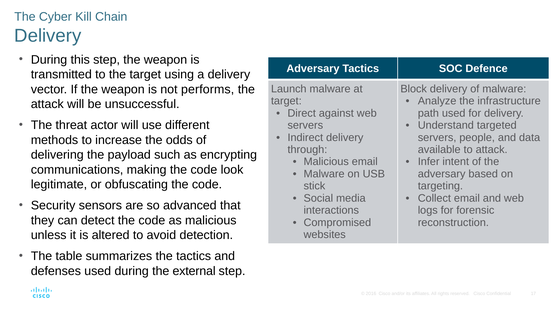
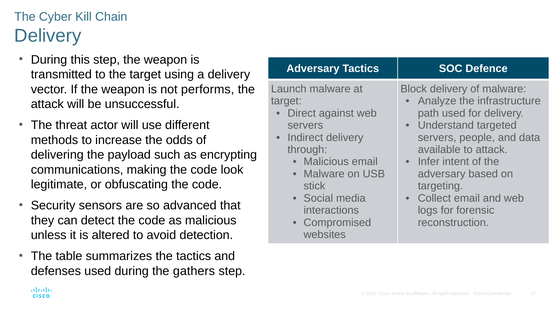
external: external -> gathers (194, 271)
